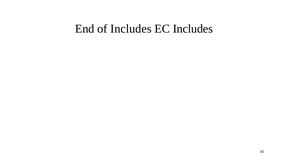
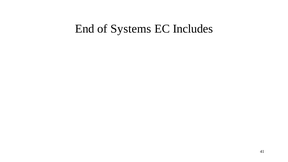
of Includes: Includes -> Systems (131, 29)
